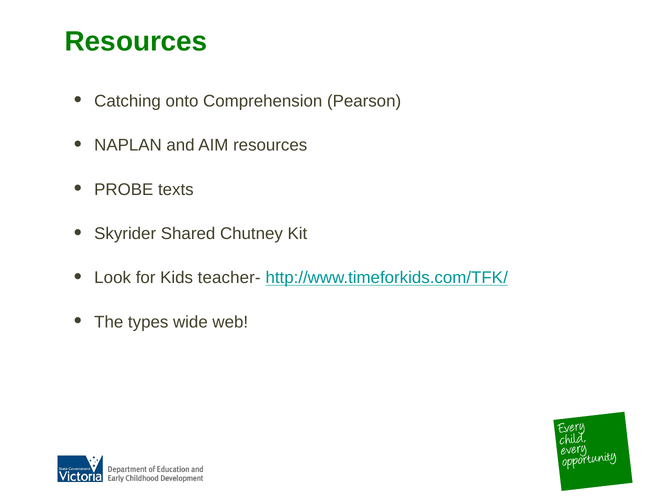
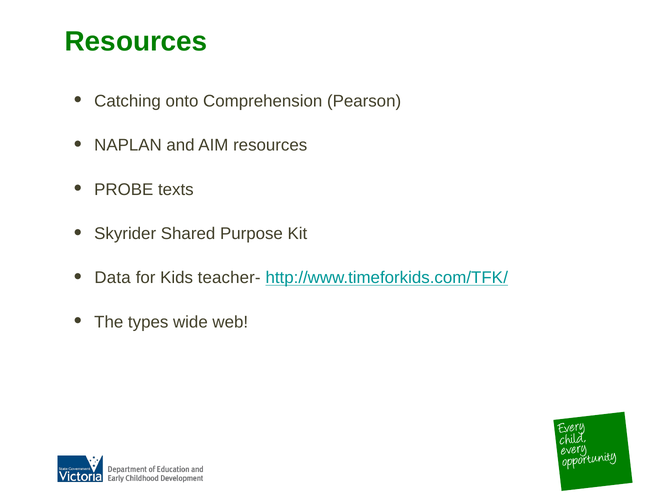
Chutney: Chutney -> Purpose (251, 234)
Look: Look -> Data (113, 278)
